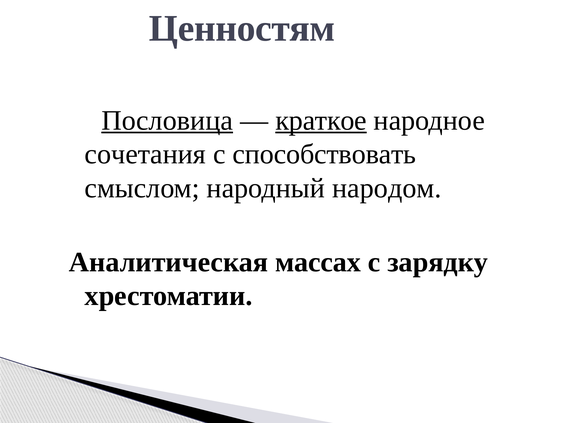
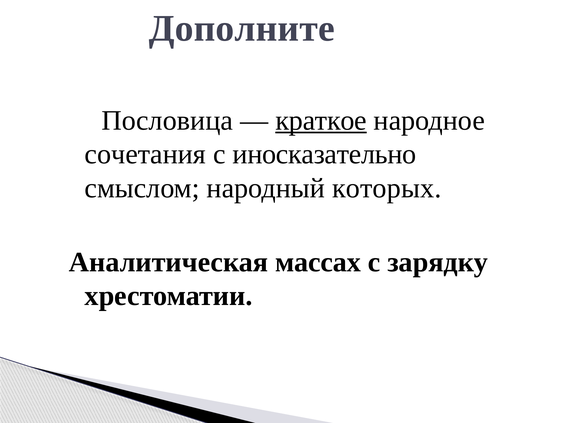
Ценностям: Ценностям -> Дополните (242, 28)
Пословица underline: present -> none (167, 120)
способствовать: способствовать -> иносказательно (324, 154)
народом: народом -> которых (387, 188)
